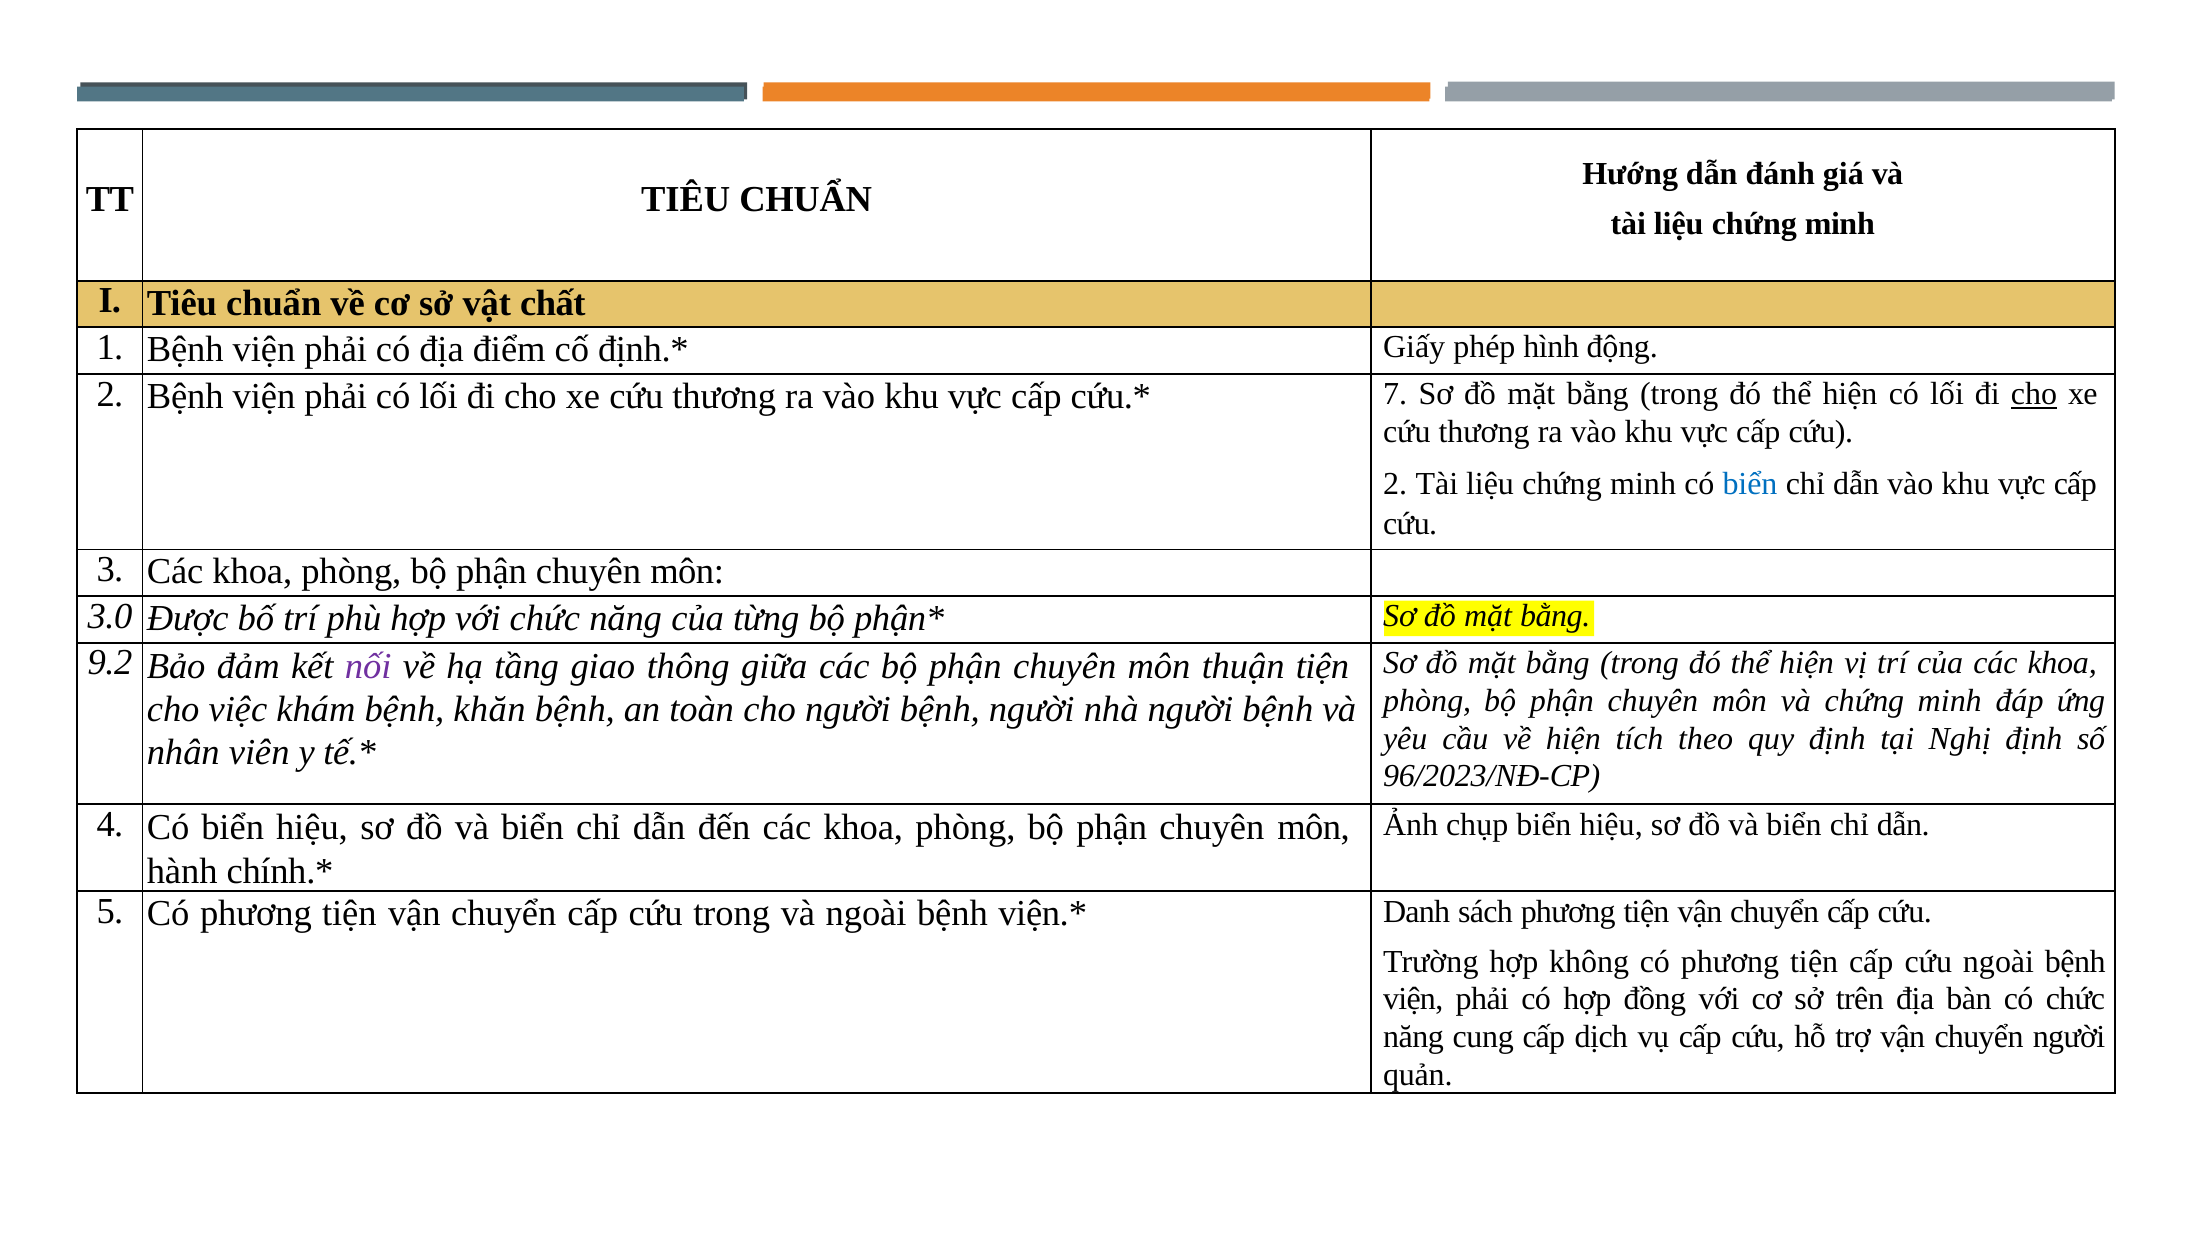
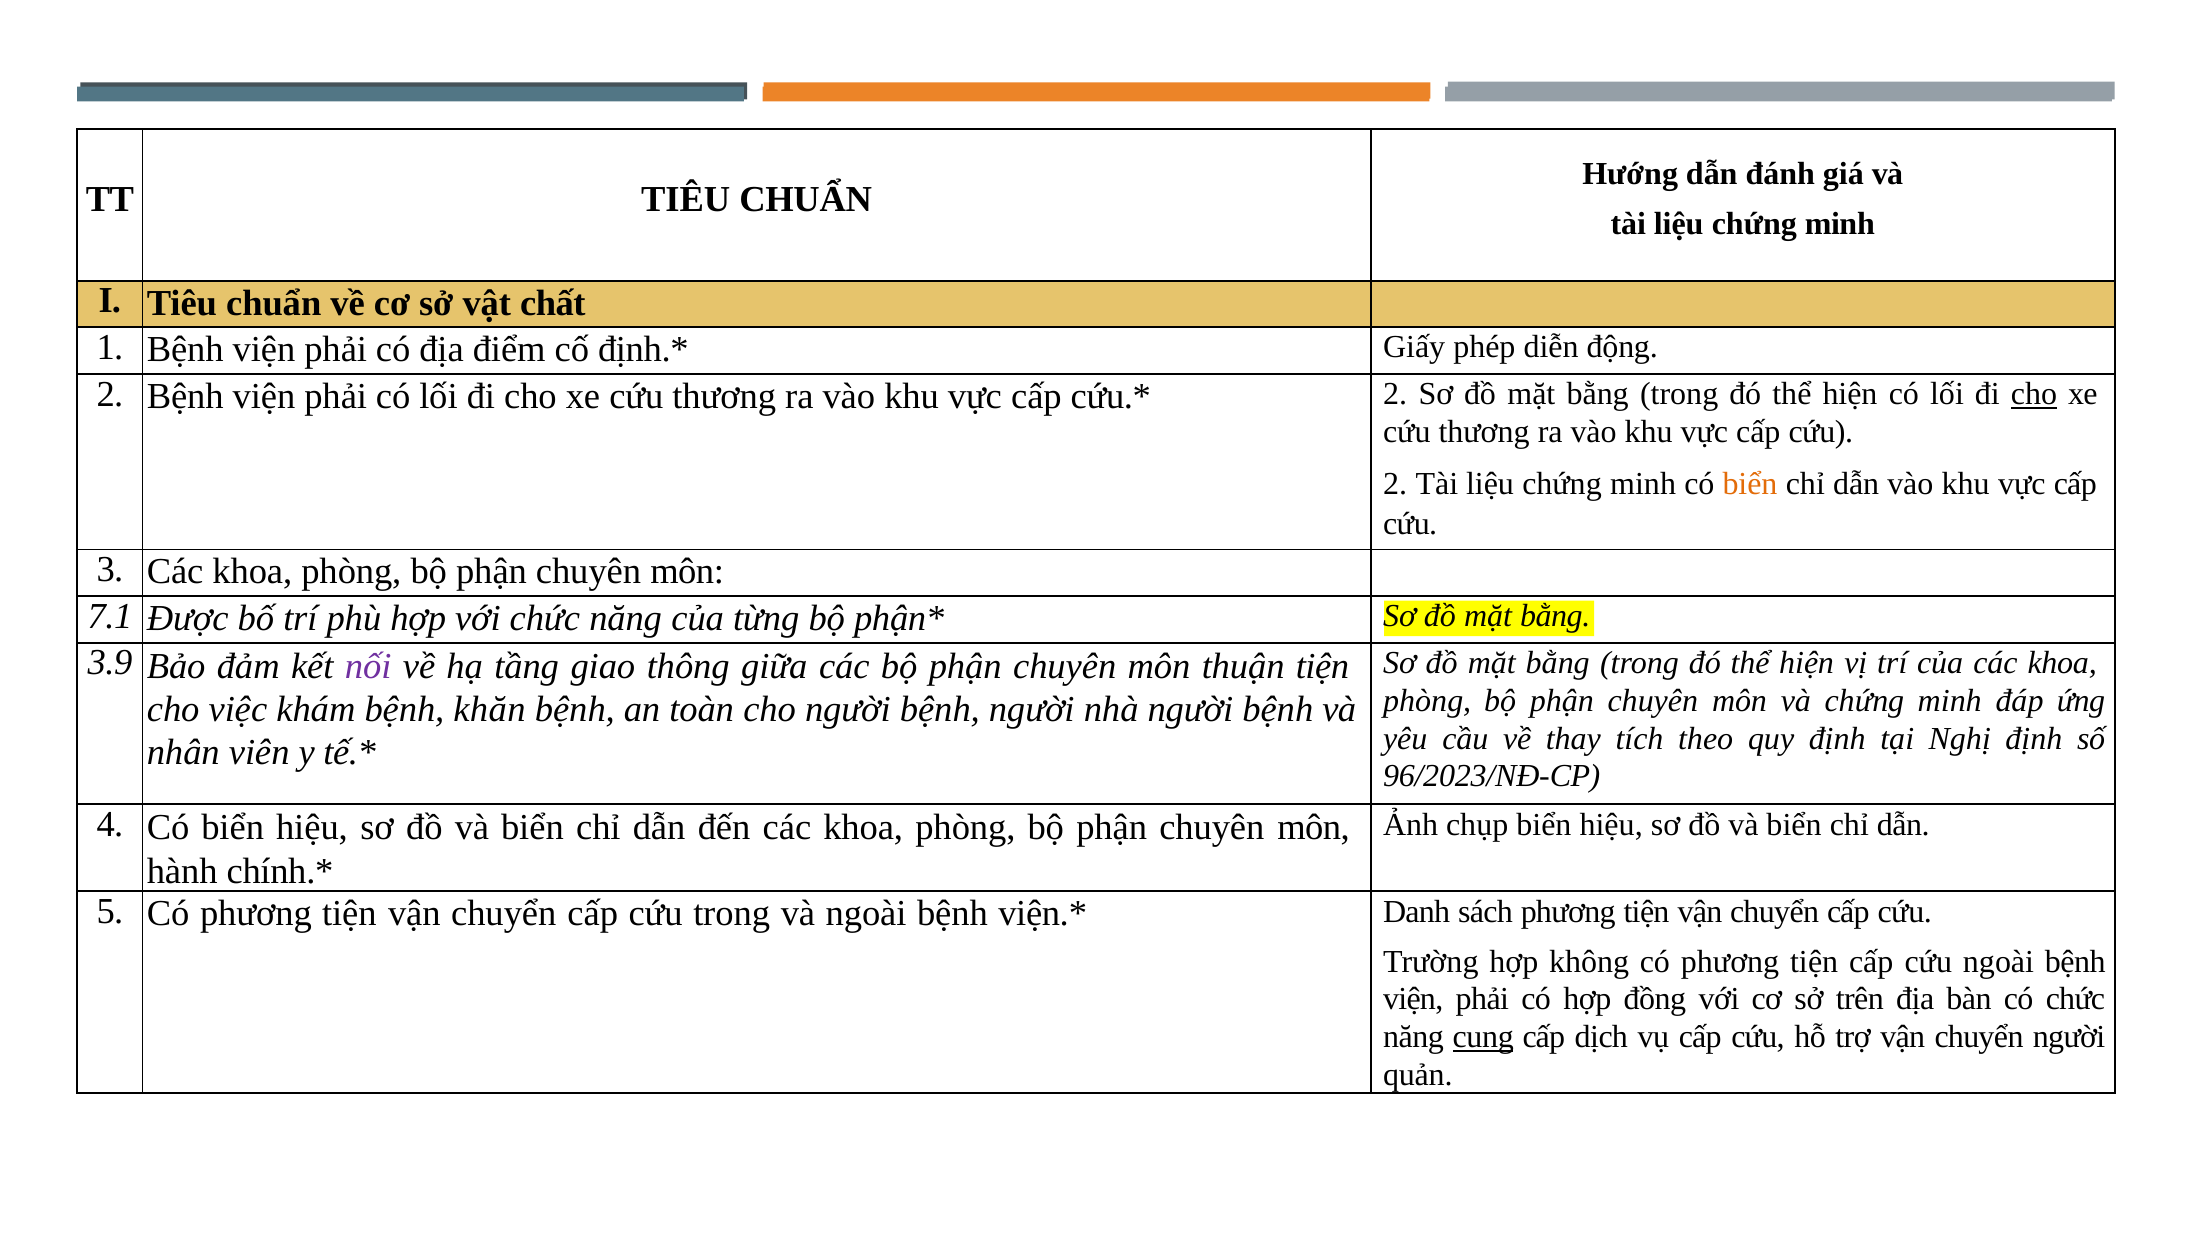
hình: hình -> diễn (1551, 347)
7: 7 -> 2 (1395, 394)
biển colour: blue -> orange (1750, 484)
3.0: 3.0 -> 7.1 (110, 616)
9.2: 9.2 -> 3.9 (110, 663)
về hiện: hiện -> thay (1573, 738)
cung underline: none -> present (1483, 1037)
